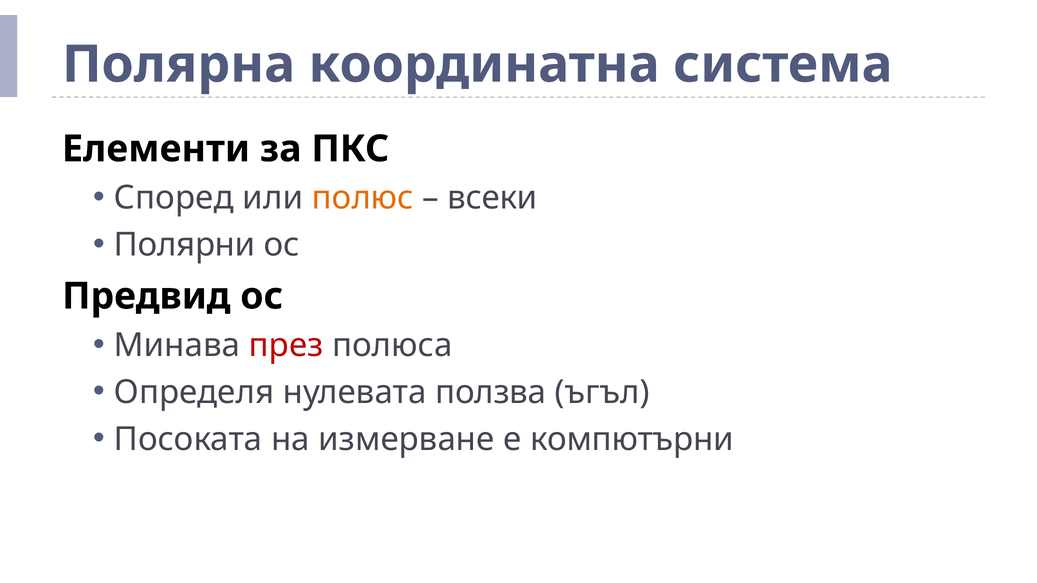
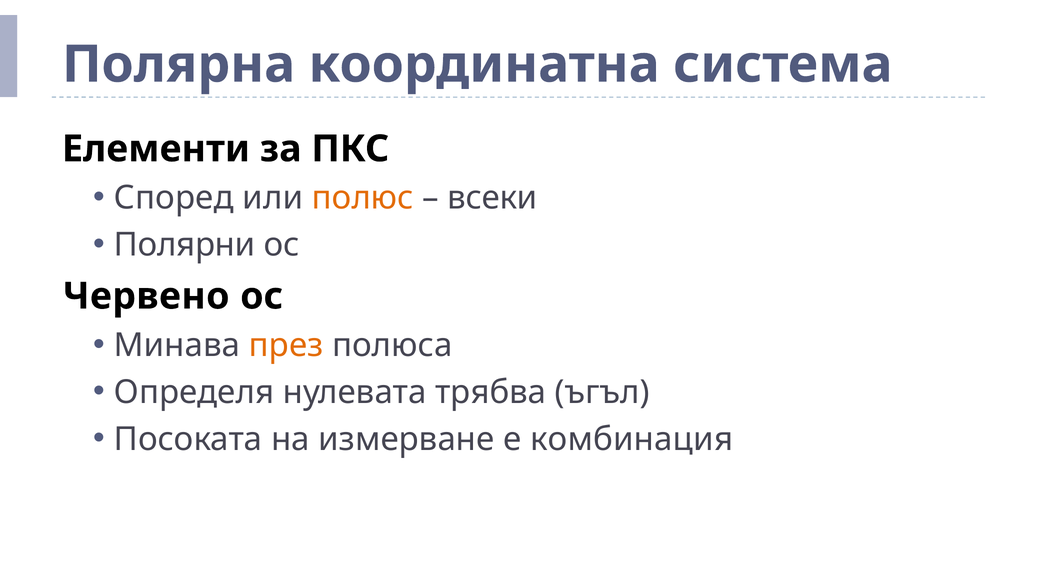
Предвид: Предвид -> Червено (146, 296)
през colour: red -> orange (286, 346)
ползва: ползва -> трябва (491, 392)
компютърни: компютърни -> комбинация (632, 439)
